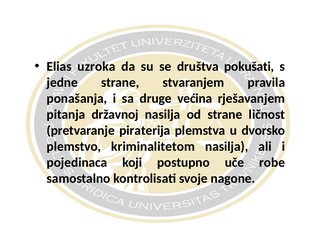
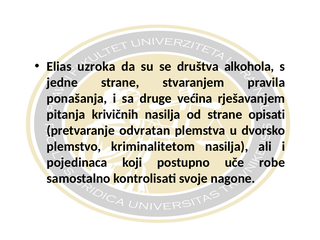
pokušati: pokušati -> alkohola (249, 67)
državnoj: državnoj -> krivičnih (115, 115)
ličnost: ličnost -> opisati (267, 115)
piraterija: piraterija -> odvratan (145, 131)
